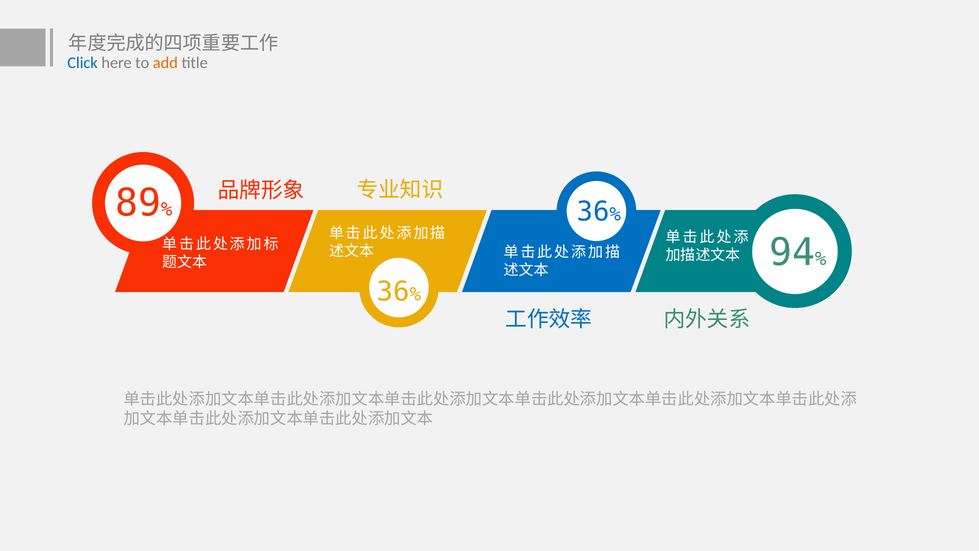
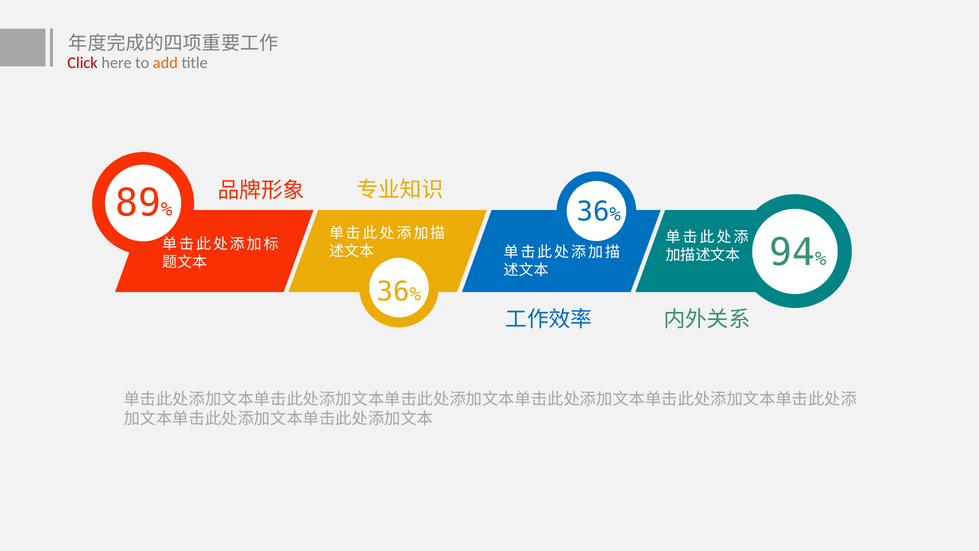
Click colour: blue -> red (83, 63)
